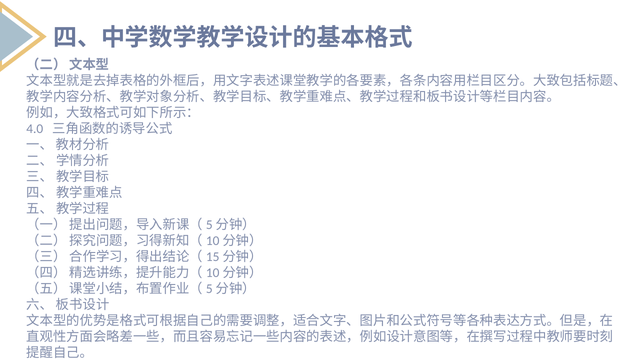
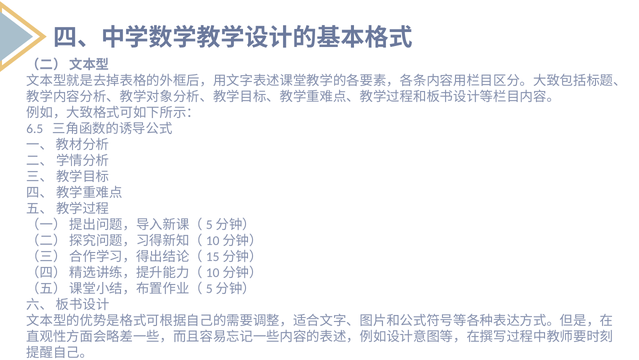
4.0: 4.0 -> 6.5 (35, 129)
